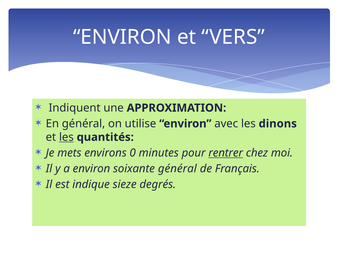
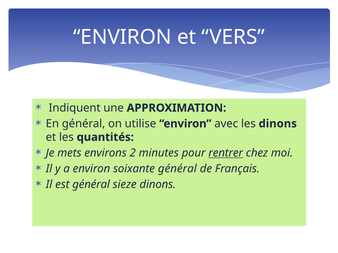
les underline: present -> none (66, 137)
0: 0 -> 2 (133, 153)
est indique: indique -> général (91, 185)
sieze degrés: degrés -> dinons (158, 185)
